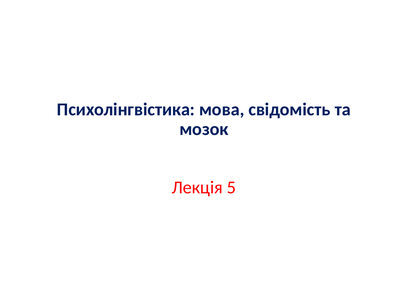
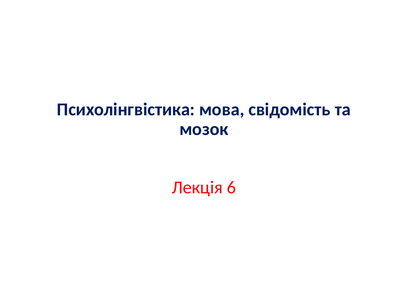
5: 5 -> 6 (232, 188)
